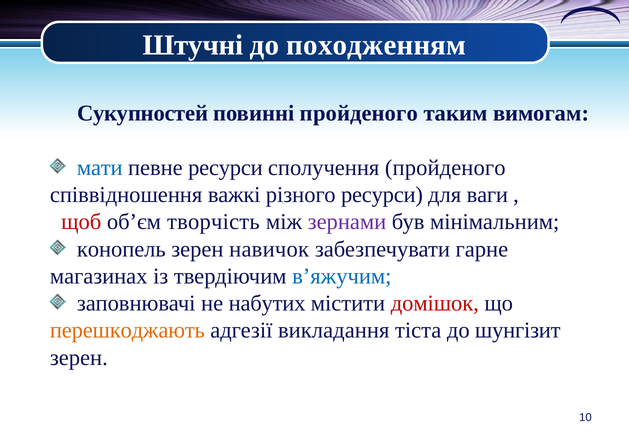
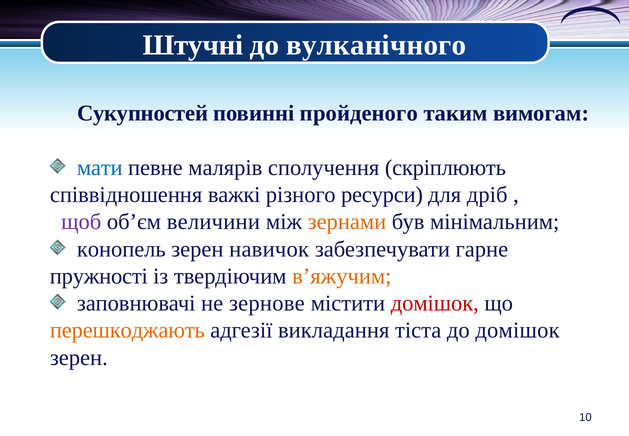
походженням: походженням -> вулканічного (376, 45)
певне ресурси: ресурси -> малярів (225, 167)
сполучення пройденого: пройденого -> скріплюють (445, 167)
ваги: ваги -> дріб (487, 195)
щоб colour: red -> purple (81, 222)
творчість: творчість -> величини (213, 222)
зернами colour: purple -> orange (347, 222)
магазинах: магазинах -> пружності (99, 276)
в’яжучим colour: blue -> orange (342, 276)
набутих: набутих -> зернове (267, 303)
до шунгізит: шунгізит -> домішок (518, 330)
